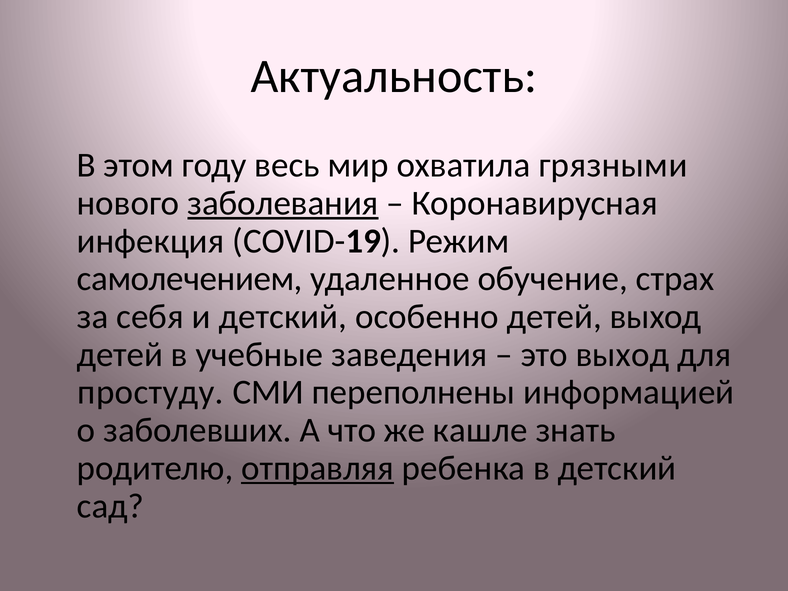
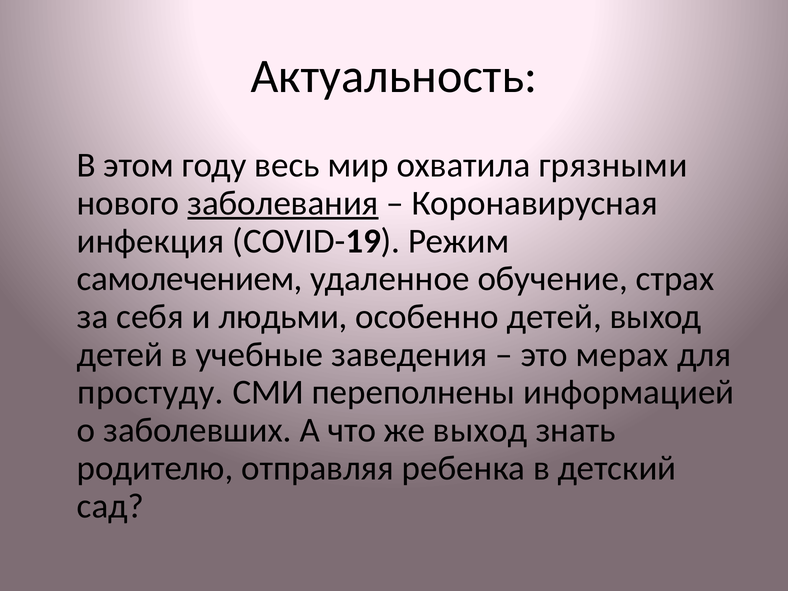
и детский: детский -> людьми (283, 317)
это выход: выход -> мерах (622, 355)
же кашле: кашле -> выход (480, 430)
отправляя underline: present -> none (318, 468)
